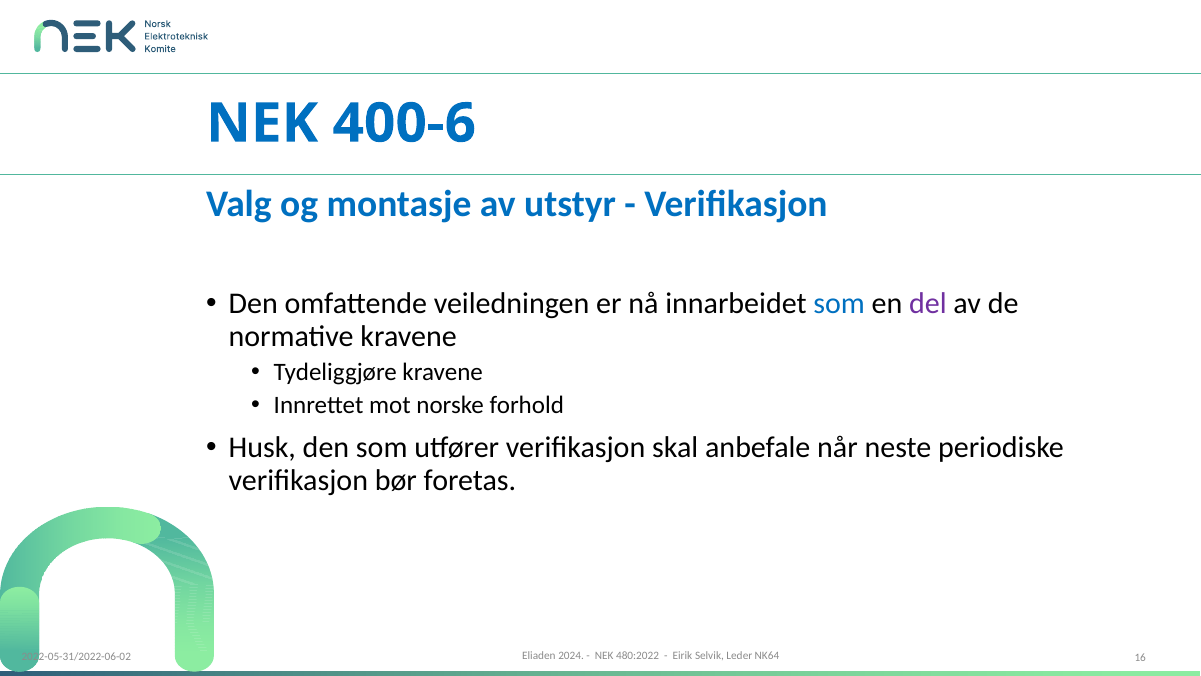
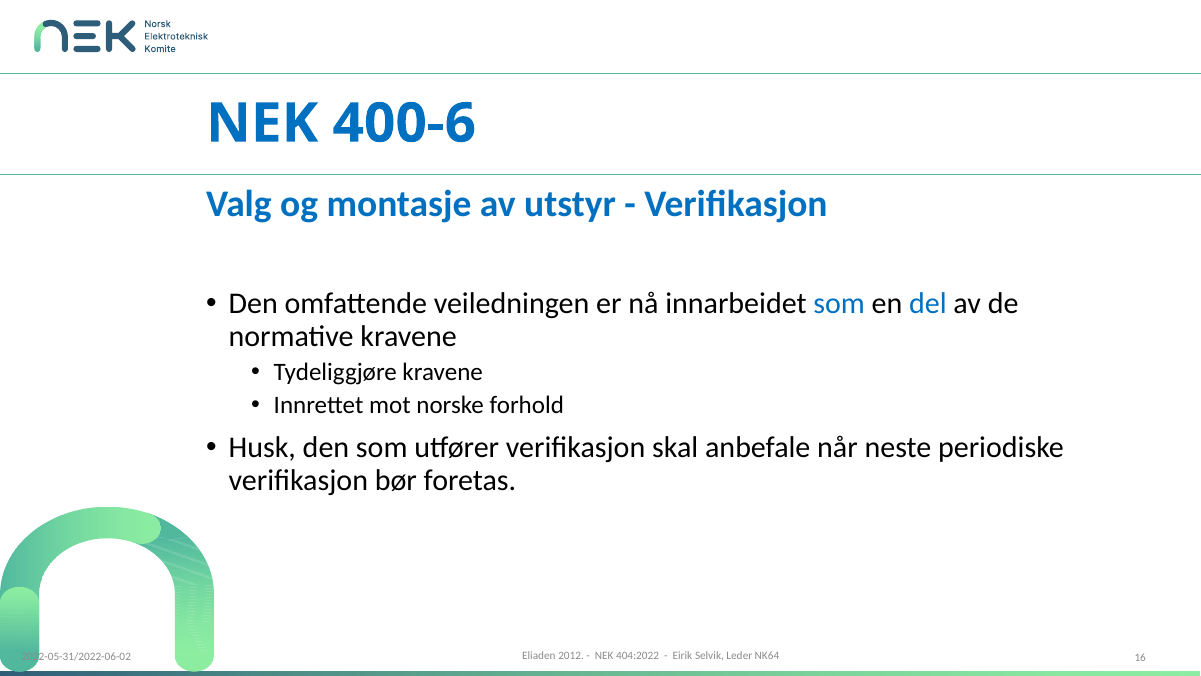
del colour: purple -> blue (928, 304)
2024: 2024 -> 2012 (571, 656)
480:2022: 480:2022 -> 404:2022 (638, 656)
